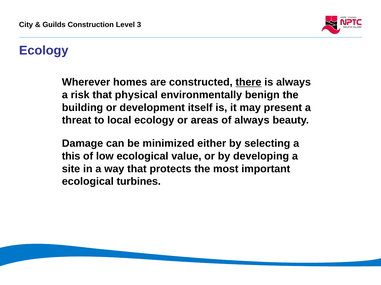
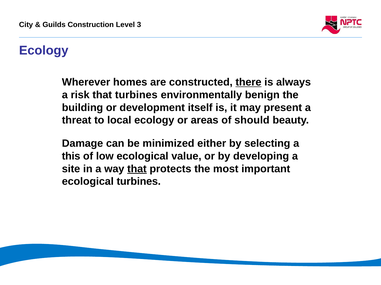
that physical: physical -> turbines (136, 95)
of always: always -> should (252, 121)
that underline: none -> present (137, 169)
